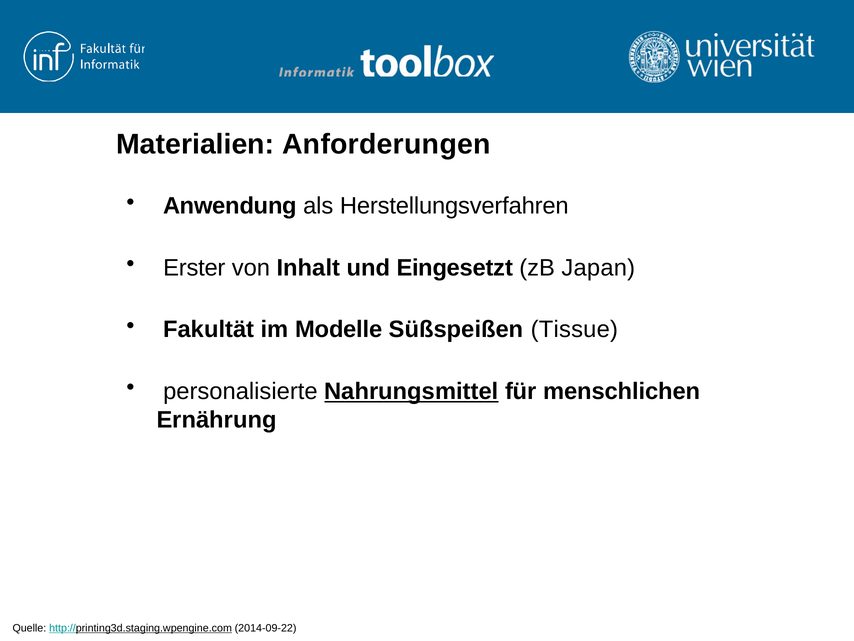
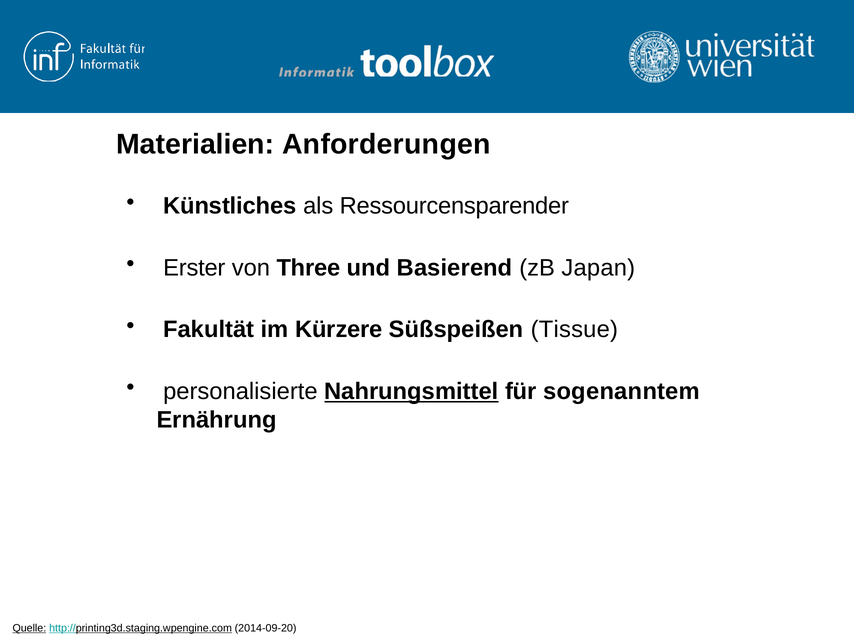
Anwendung: Anwendung -> Künstliches (230, 206)
Herstellungsverfahren: Herstellungsverfahren -> Ressourcensparender (454, 206)
Inhalt: Inhalt -> Three (309, 268)
Eingesetzt: Eingesetzt -> Basierend (455, 268)
Modelle: Modelle -> Kürzere (339, 329)
menschlichen: menschlichen -> sogenanntem (622, 391)
Quelle underline: none -> present (29, 627)
2014-09-22: 2014-09-22 -> 2014-09-20 (266, 627)
